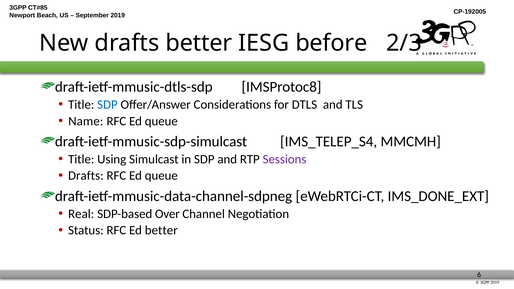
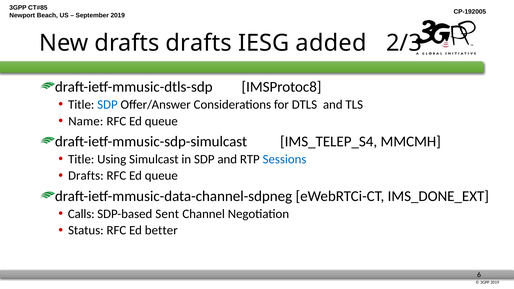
drafts better: better -> drafts (199, 43)
before: before -> added (331, 43)
Sessions colour: purple -> blue (285, 159)
Real: Real -> Calls (81, 214)
Over: Over -> Sent (167, 214)
